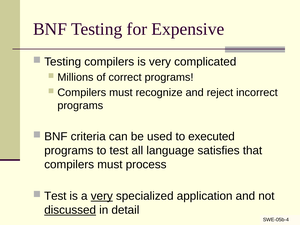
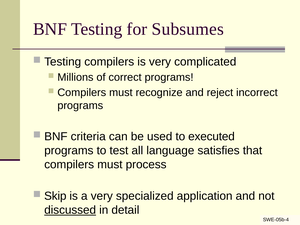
Expensive: Expensive -> Subsumes (188, 29)
Test: Test -> Skip (55, 196)
very underline: present -> none (102, 196)
